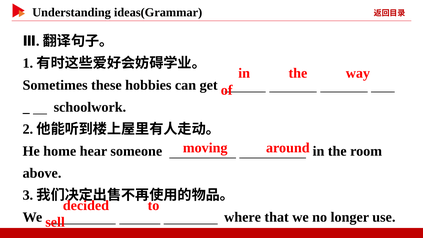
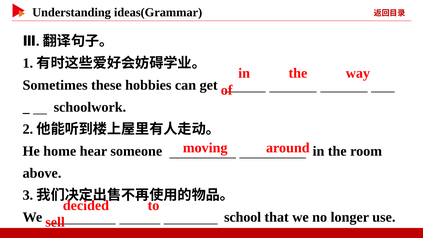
where: where -> school (243, 217)
